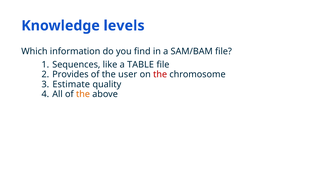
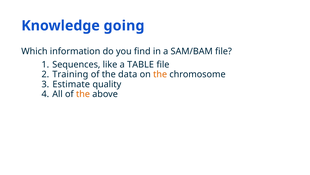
levels: levels -> going (124, 26)
Provides: Provides -> Training (70, 74)
user: user -> data (128, 74)
the colour: red -> orange (160, 74)
